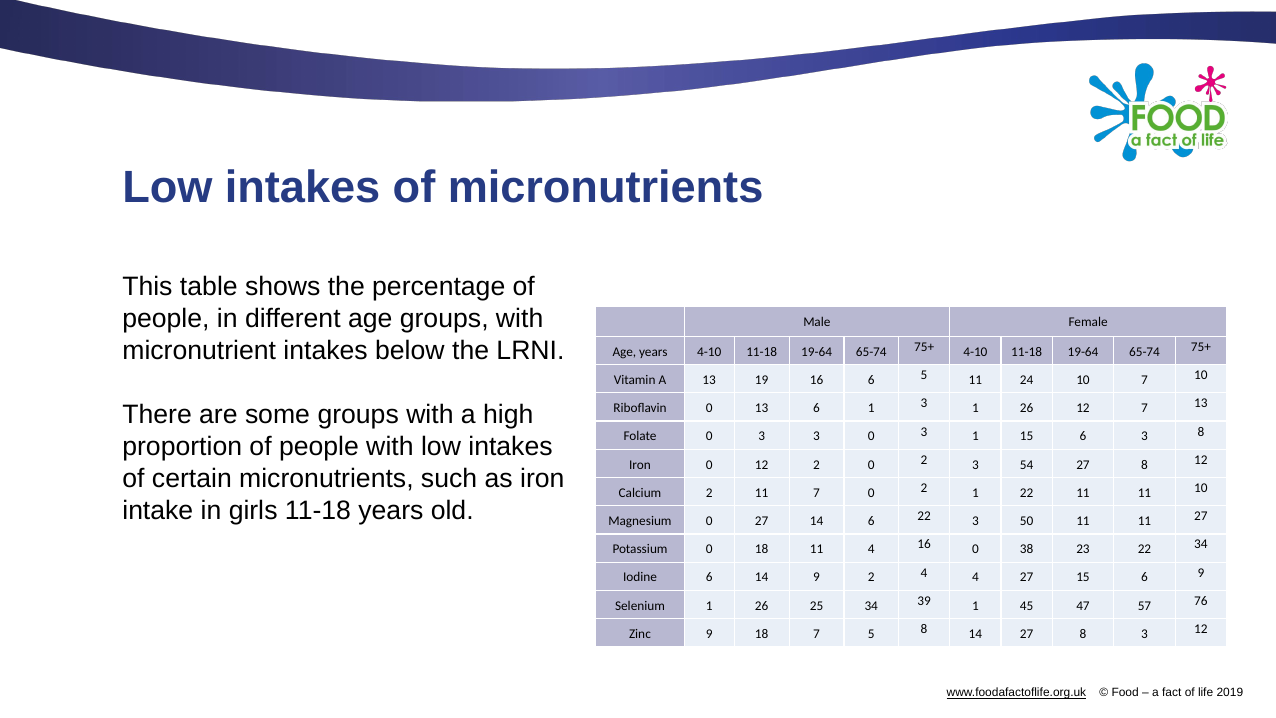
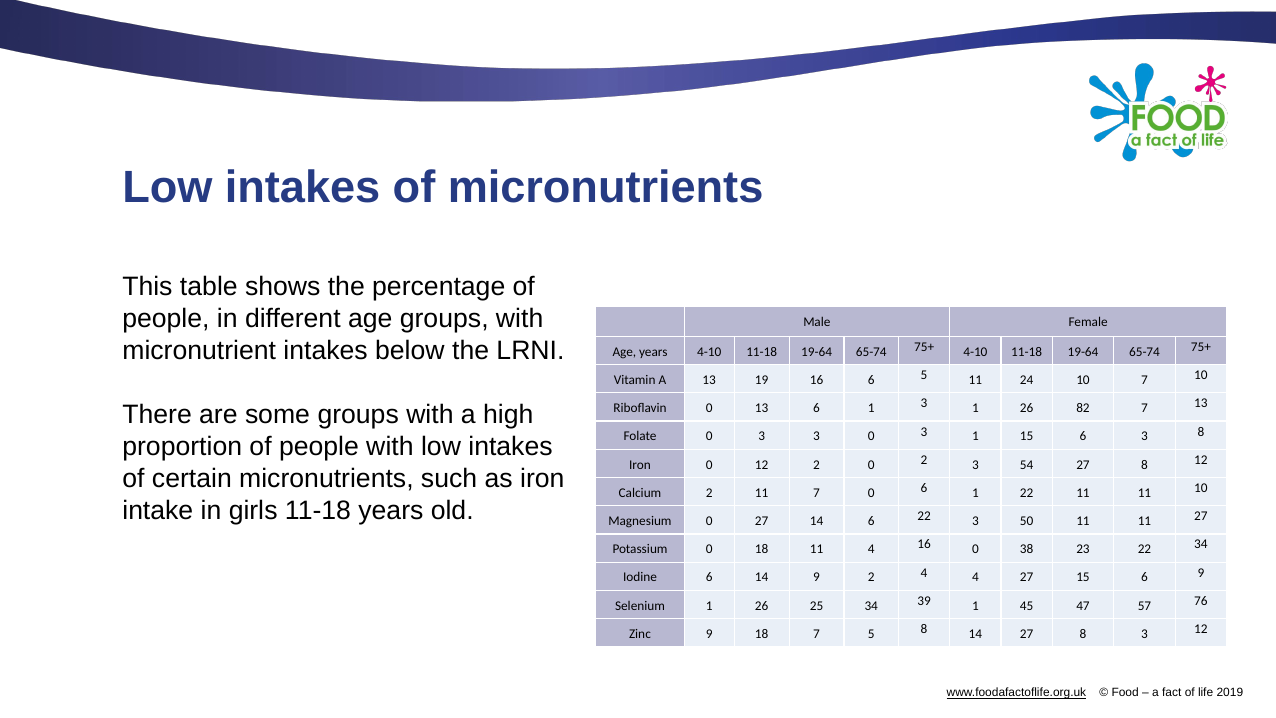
26 12: 12 -> 82 (1083, 408)
7 0 2: 2 -> 6 (924, 488)
